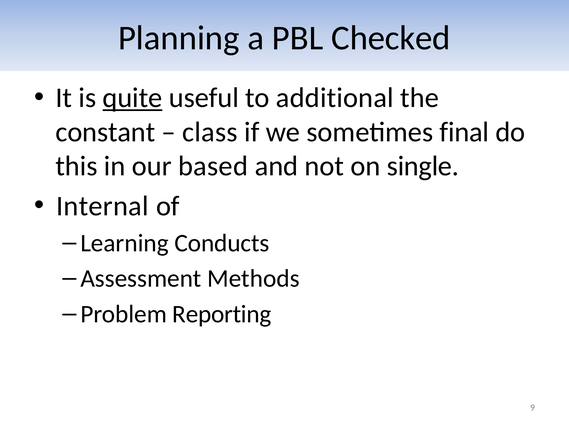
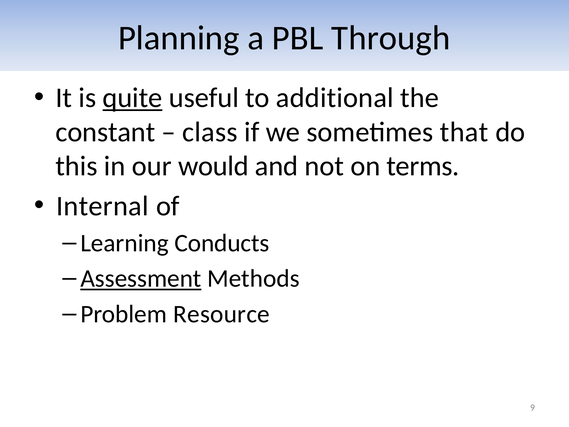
Checked: Checked -> Through (391, 38)
final: final -> that (464, 132)
based: based -> would (213, 166)
single: single -> terms (423, 166)
Assessment underline: none -> present (141, 278)
Reporting: Reporting -> Resource (222, 314)
